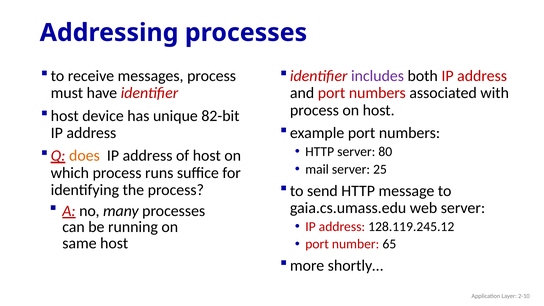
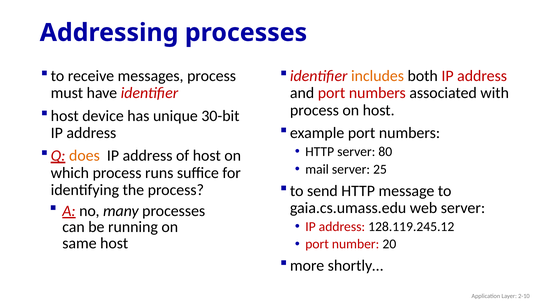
includes colour: purple -> orange (378, 76)
82-bit: 82-bit -> 30-bit (220, 116)
65: 65 -> 20 (389, 244)
